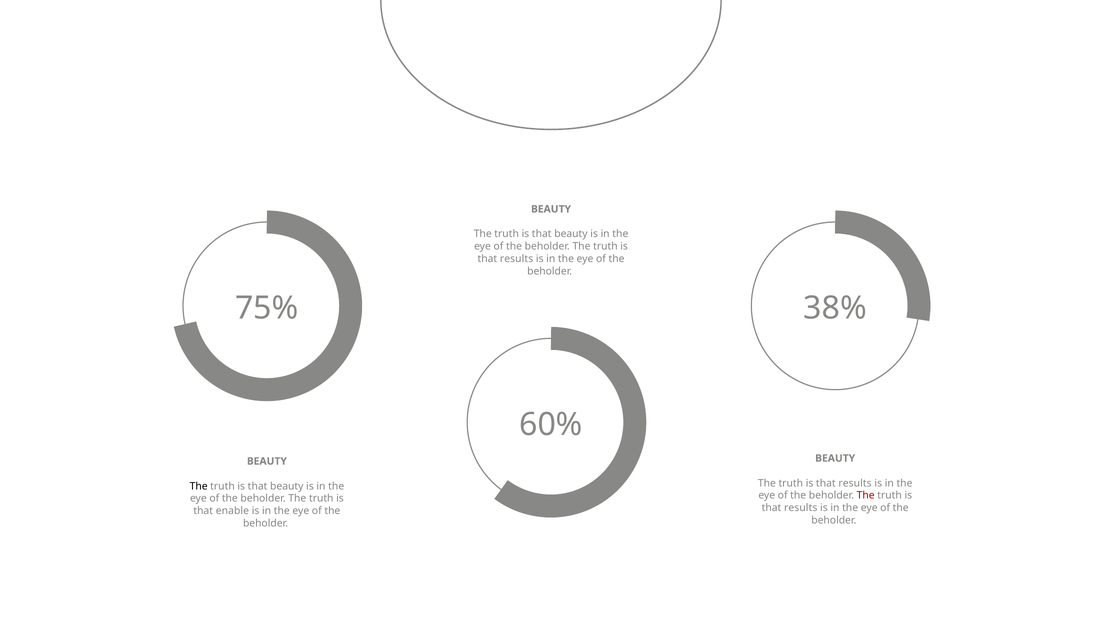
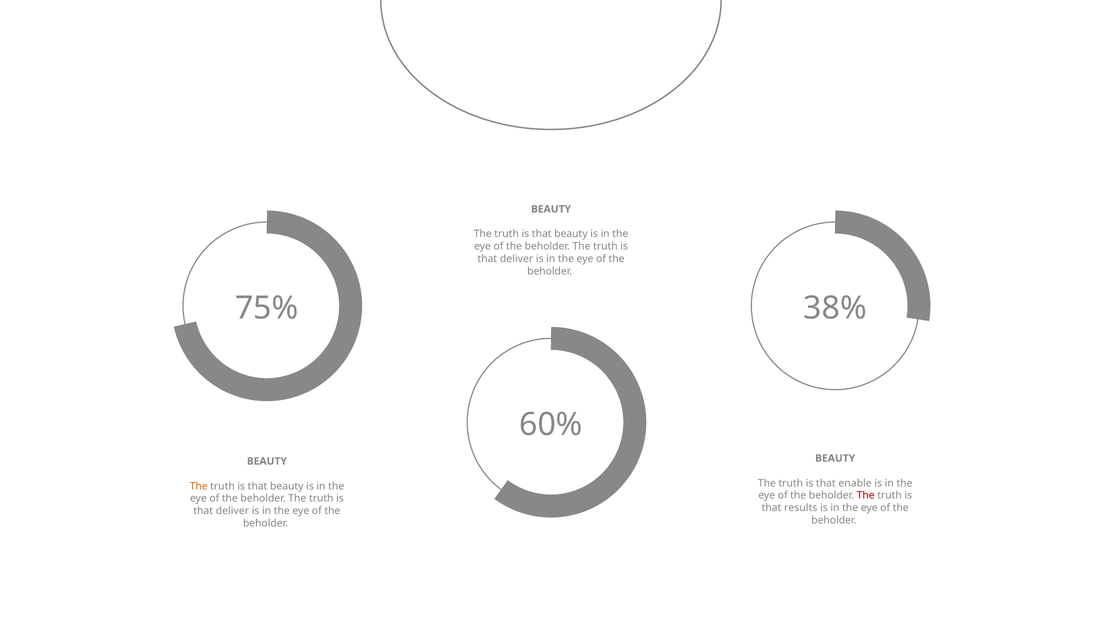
results: results -> deliver (517, 259)
results: results -> enable (855, 483)
The colour: black -> orange (199, 486)
enable: enable -> deliver (232, 511)
